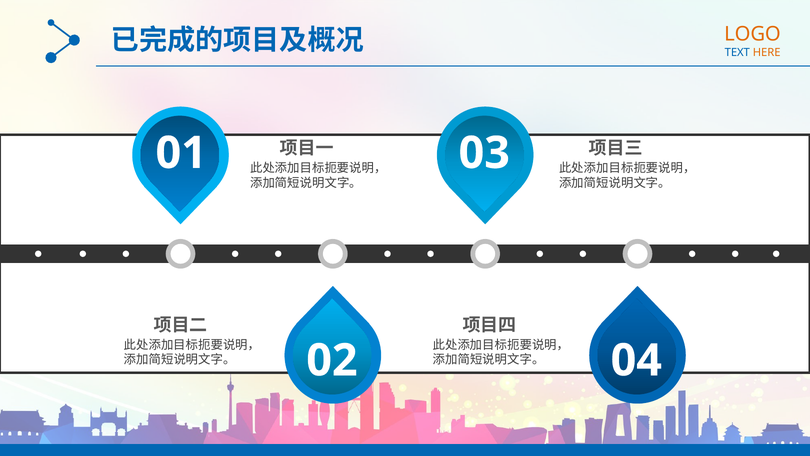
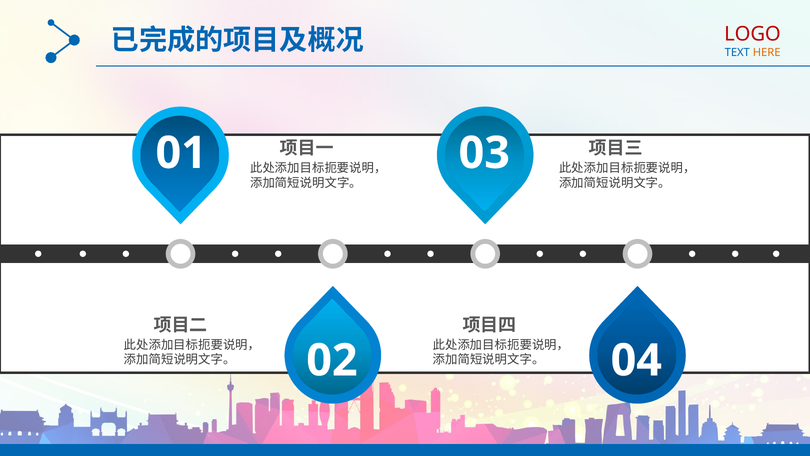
LOGO colour: orange -> red (753, 34)
